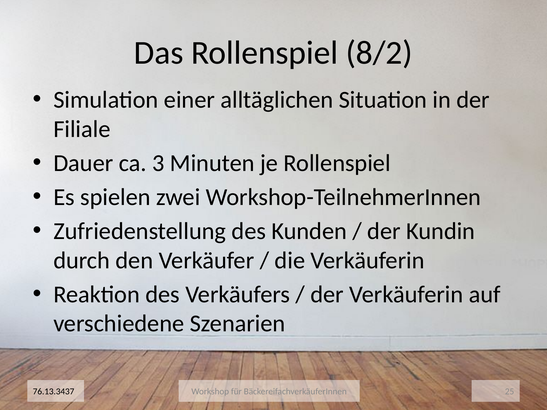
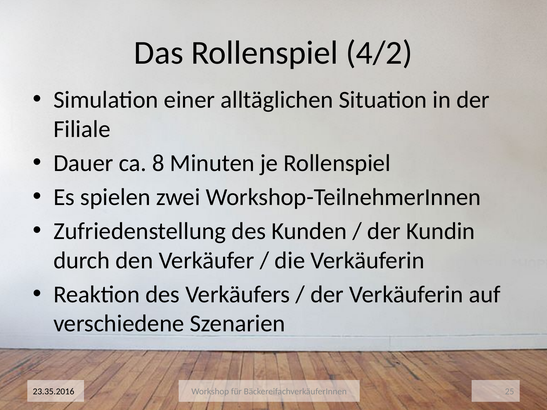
8/2: 8/2 -> 4/2 (379, 53)
3: 3 -> 8 (158, 163)
76.13.3437: 76.13.3437 -> 23.35.2016 (54, 392)
